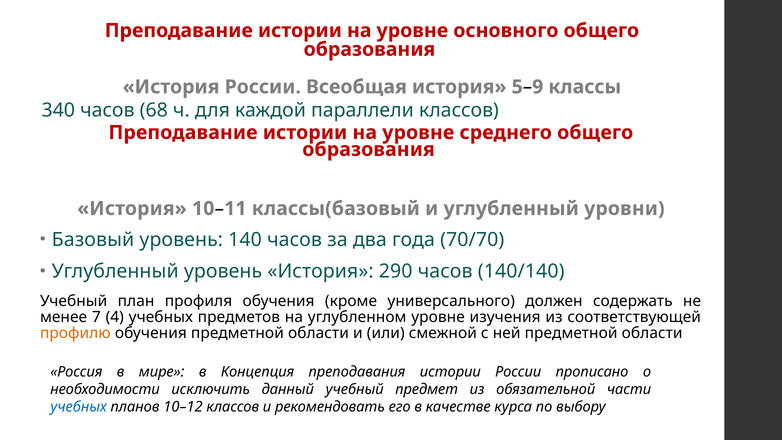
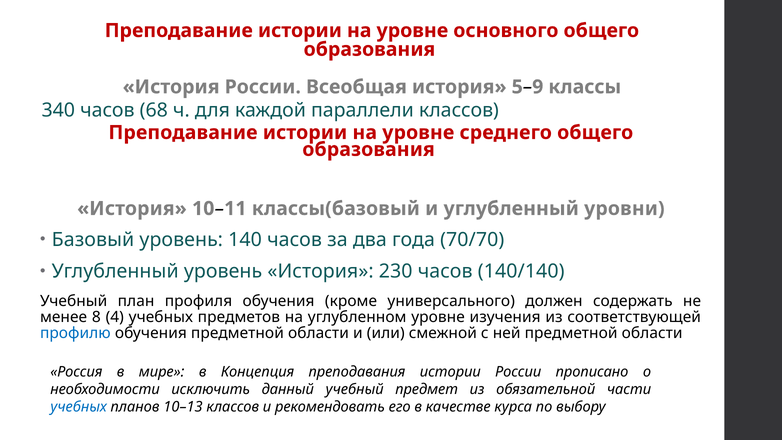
290: 290 -> 230 (396, 271)
7: 7 -> 8 (96, 317)
профилю colour: orange -> blue (75, 333)
10–12: 10–12 -> 10–13 (183, 407)
